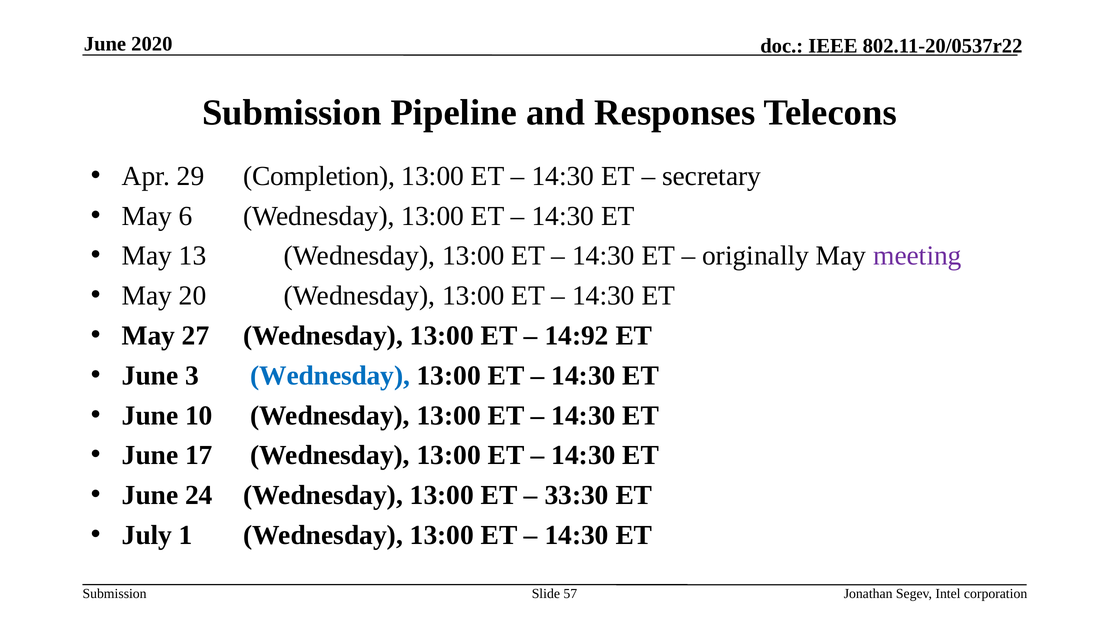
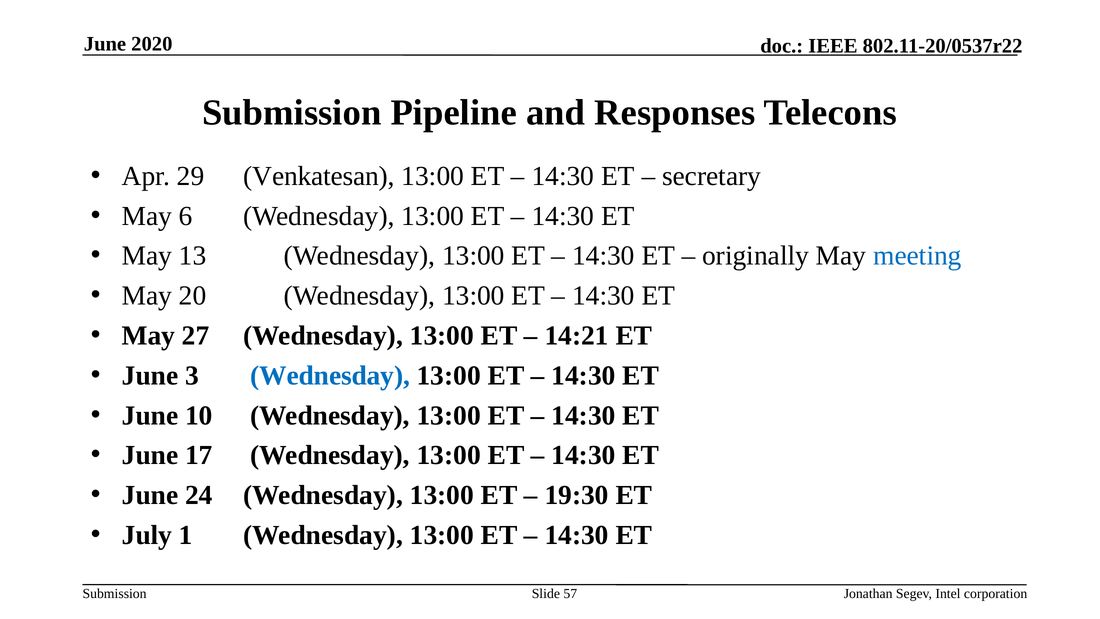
Completion: Completion -> Venkatesan (319, 176)
meeting colour: purple -> blue (917, 256)
14:92: 14:92 -> 14:21 (577, 336)
33:30: 33:30 -> 19:30 (577, 495)
